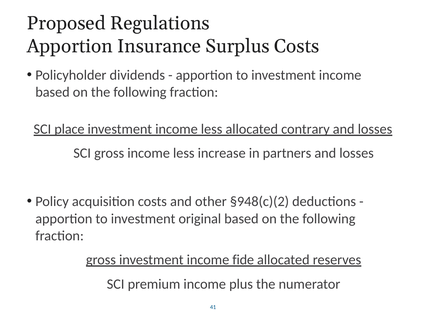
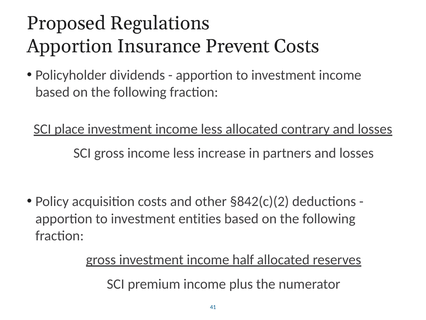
Surplus: Surplus -> Prevent (238, 46)
§948(c)(2: §948(c)(2 -> §842(c)(2 (259, 201)
original: original -> entities (200, 218)
fide: fide -> half (243, 260)
